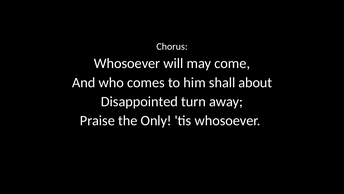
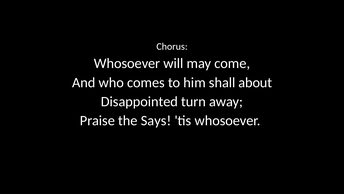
Only: Only -> Says (156, 120)
